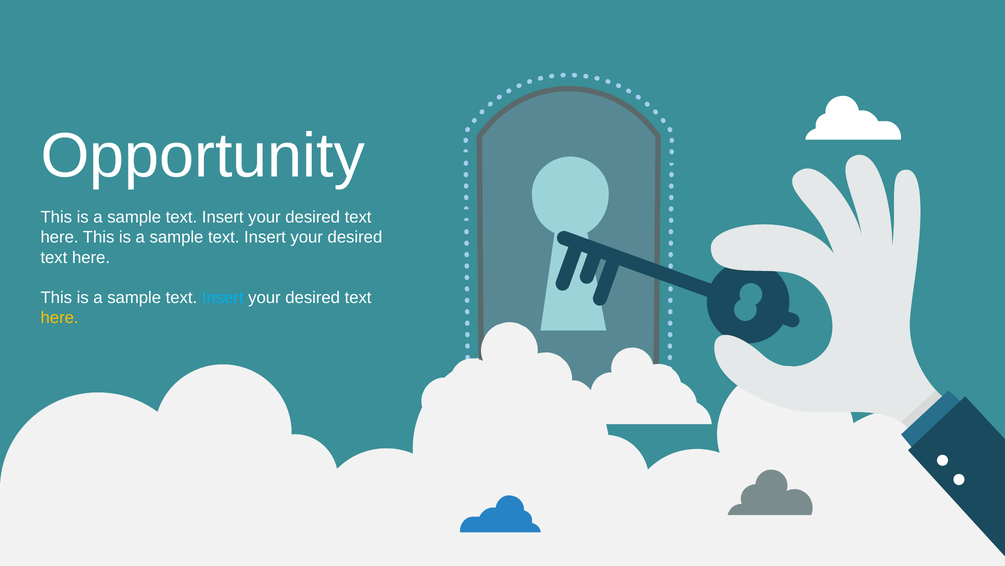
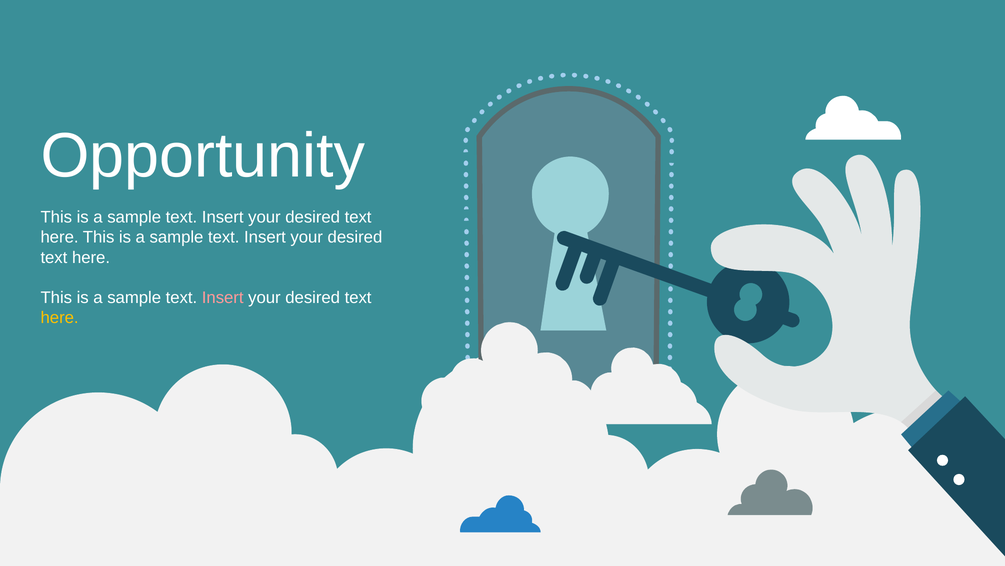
Insert colour: light blue -> pink (223, 297)
